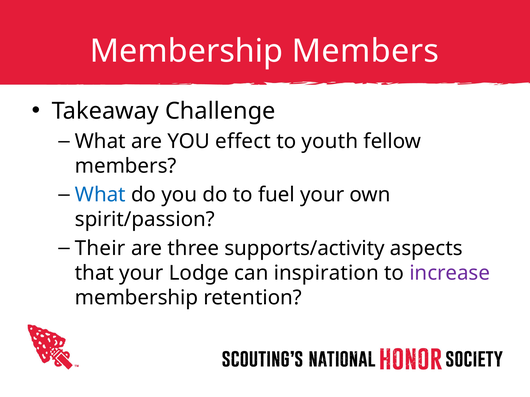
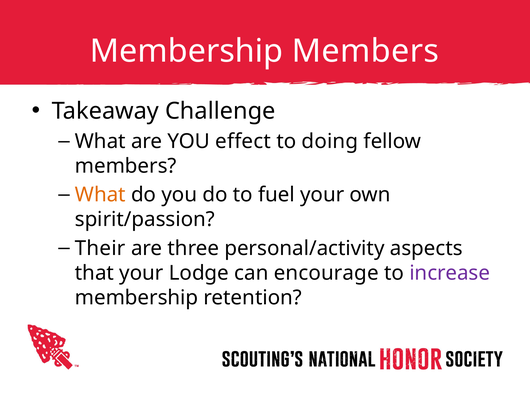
youth: youth -> doing (330, 142)
What colour: blue -> orange (100, 195)
supports/activity: supports/activity -> personal/activity (304, 249)
inspiration: inspiration -> encourage (326, 273)
